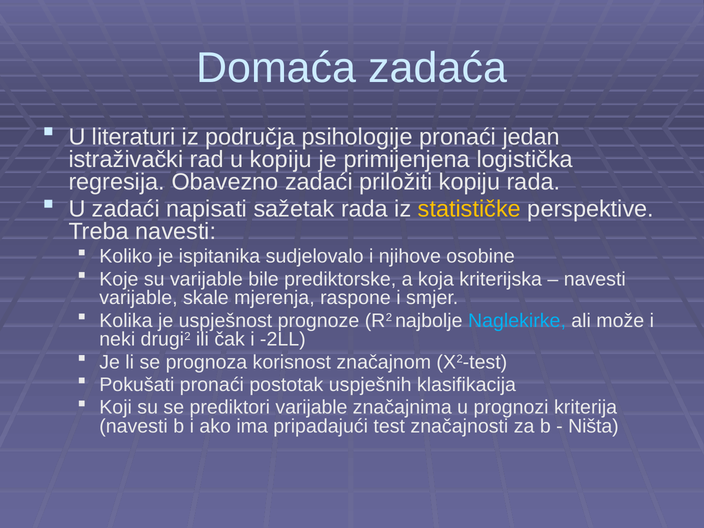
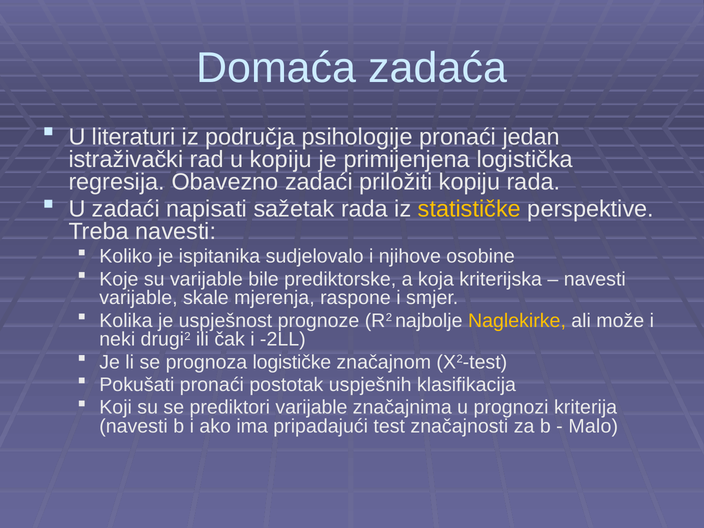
Naglekirke colour: light blue -> yellow (517, 321)
korisnost: korisnost -> logističke (292, 362)
Ništa: Ništa -> Malo (593, 426)
